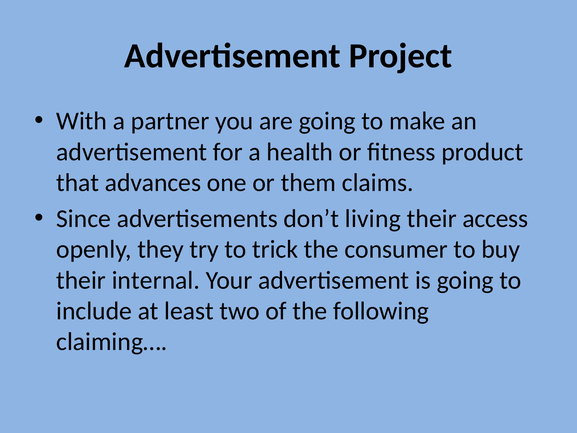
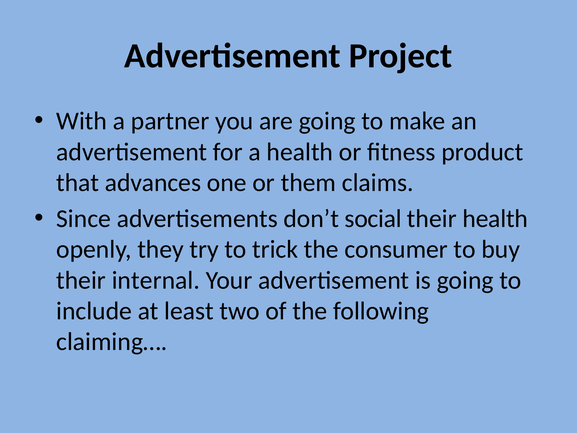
living: living -> social (373, 219)
their access: access -> health (495, 219)
